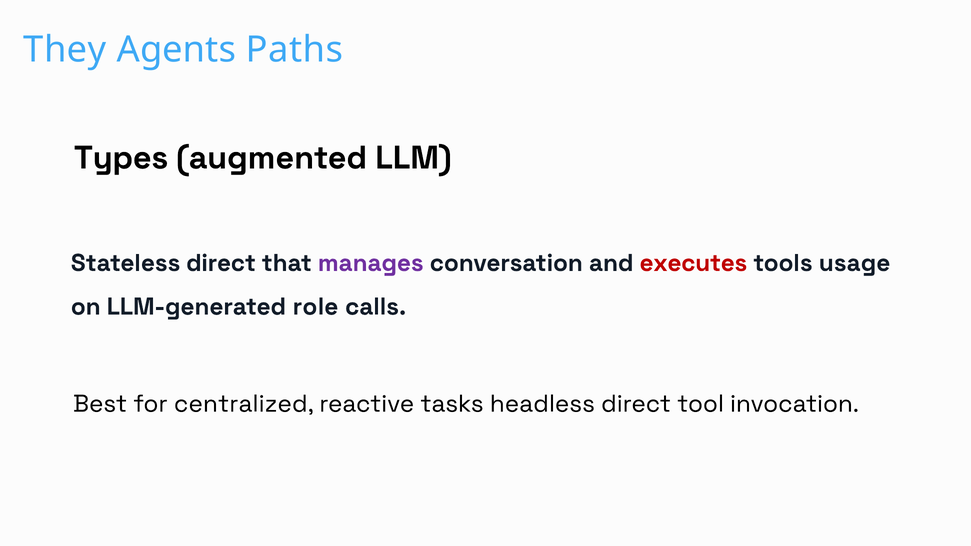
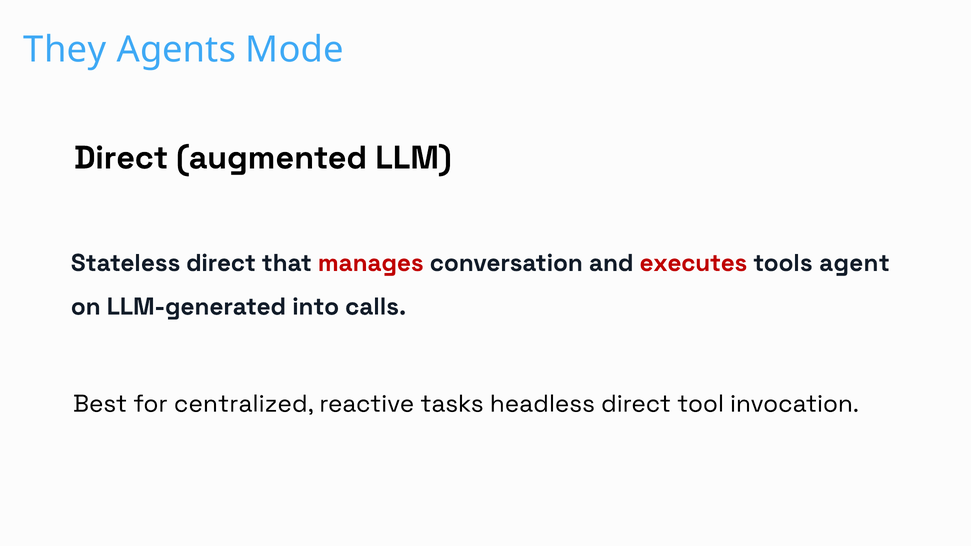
Paths: Paths -> Mode (295, 50)
Types: Types -> Direct (121, 158)
manages colour: purple -> red (371, 263)
usage: usage -> agent (854, 263)
role: role -> into (316, 307)
